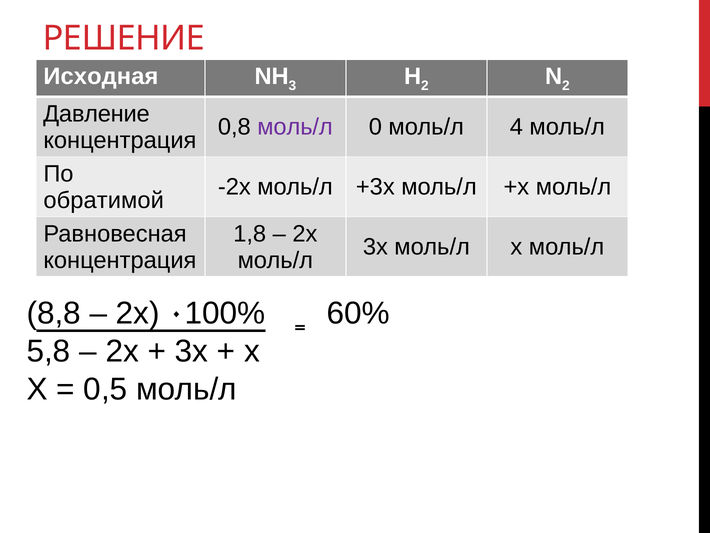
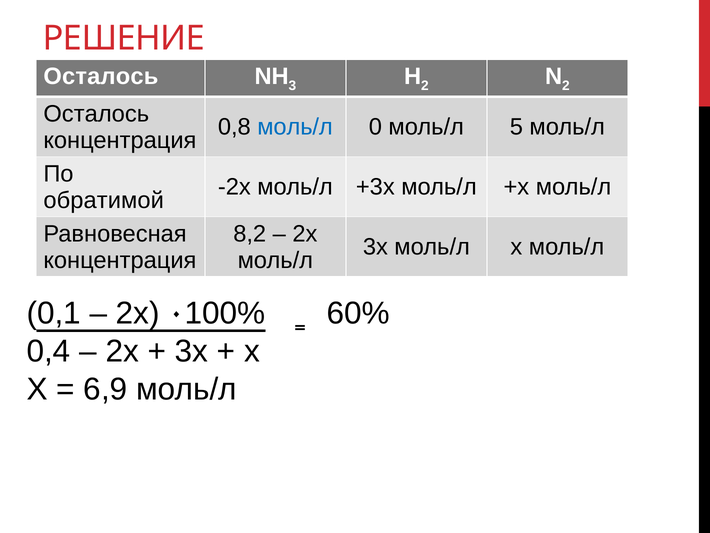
Исходная: Исходная -> Осталось (101, 77)
Давление: Давление -> Осталось (96, 114)
моль/л colour: purple -> blue (295, 127)
4: 4 -> 5 (516, 127)
1,8: 1,8 -> 8,2 (250, 234)
8,8: 8,8 -> 0,1 (54, 313)
5,8: 5,8 -> 0,4 (48, 351)
0,5: 0,5 -> 6,9 (105, 389)
